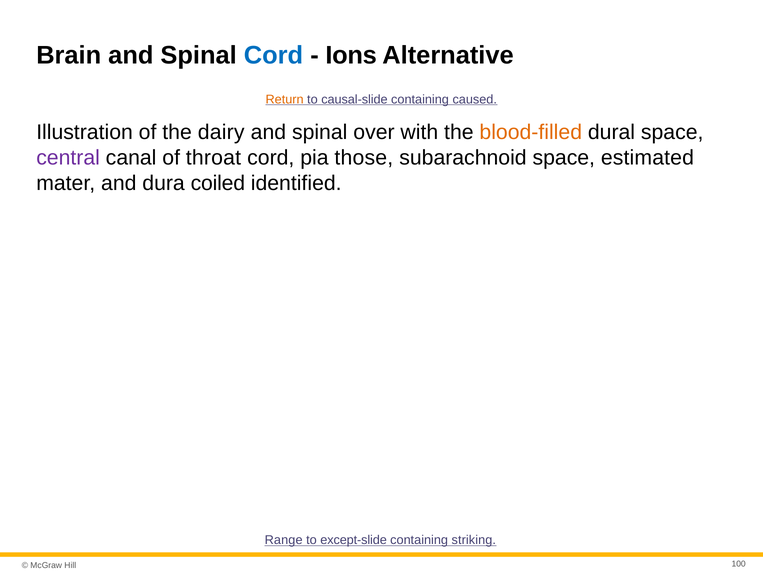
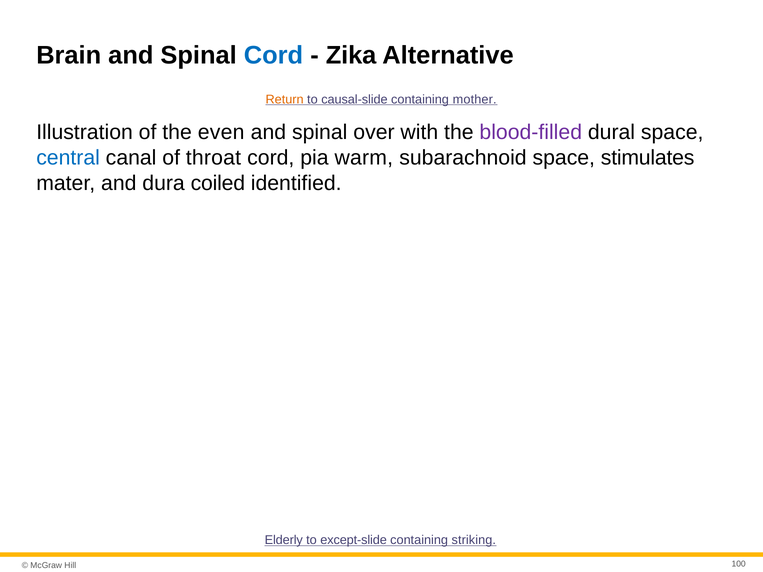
Ions: Ions -> Zika (351, 56)
caused: caused -> mother (475, 99)
dairy: dairy -> even (221, 132)
blood-filled colour: orange -> purple (531, 132)
central colour: purple -> blue (68, 158)
those: those -> warm (364, 158)
estimated: estimated -> stimulates (648, 158)
Range: Range -> Elderly (284, 540)
